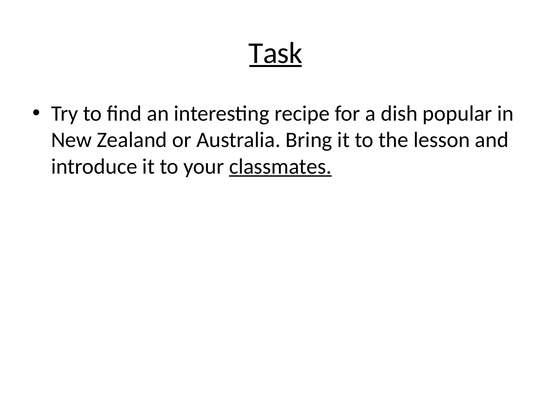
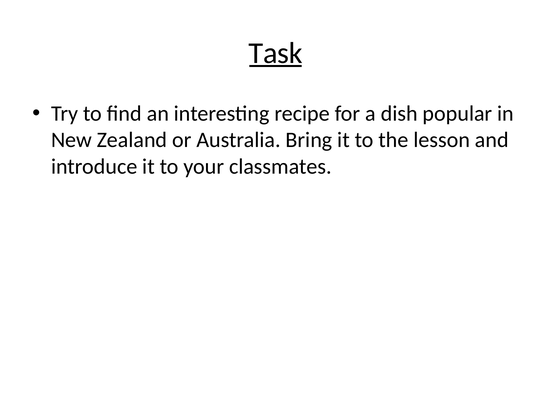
classmates underline: present -> none (280, 167)
